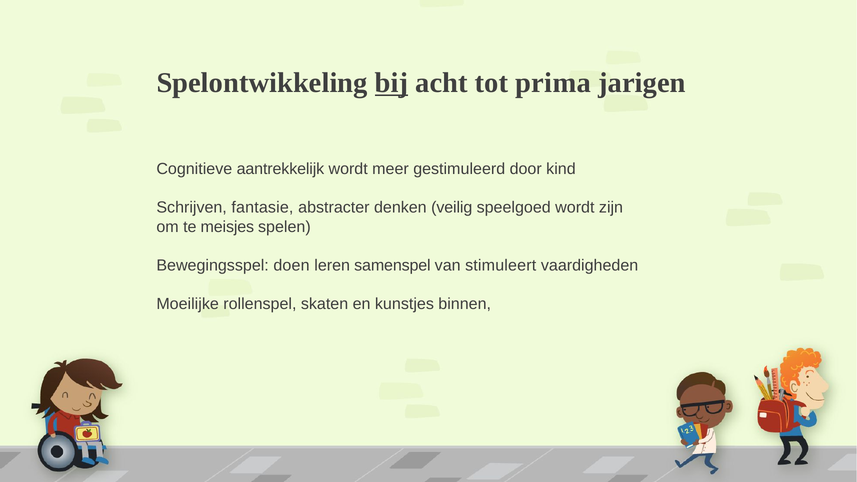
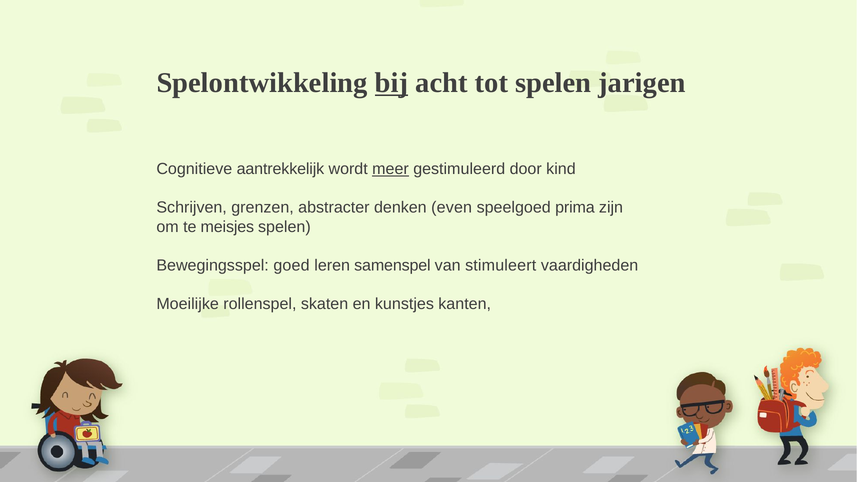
tot prima: prima -> spelen (553, 83)
meer underline: none -> present (391, 169)
fantasie: fantasie -> grenzen (263, 207)
veilig: veilig -> even (452, 207)
speelgoed wordt: wordt -> prima (575, 207)
doen: doen -> goed (292, 265)
binnen: binnen -> kanten (465, 304)
